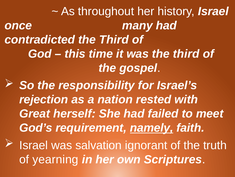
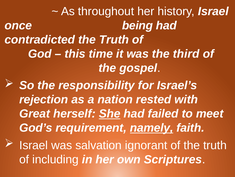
many: many -> being (137, 25)
contradicted the Third: Third -> Truth (114, 39)
She underline: none -> present (110, 113)
yearning: yearning -> including (55, 159)
